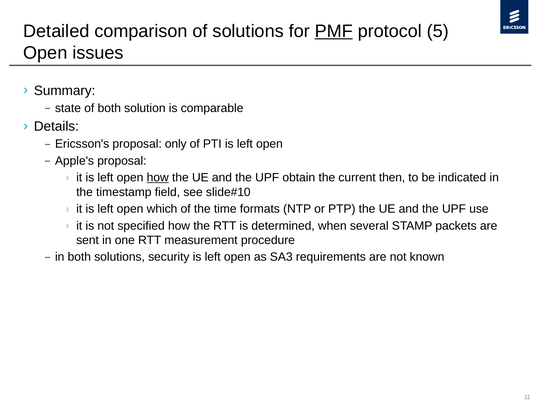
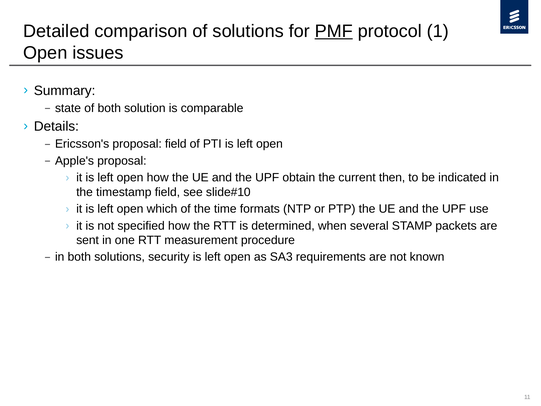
5: 5 -> 1 (438, 31)
proposal only: only -> field (176, 144)
how underline: present -> none (158, 178)
